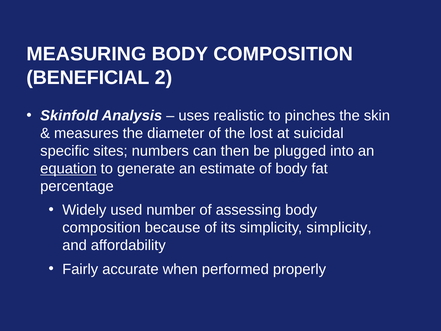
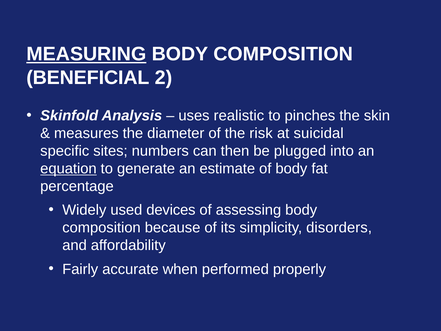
MEASURING underline: none -> present (86, 54)
lost: lost -> risk (261, 133)
number: number -> devices (171, 210)
simplicity simplicity: simplicity -> disorders (339, 228)
